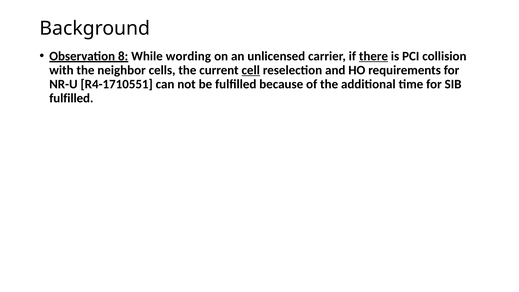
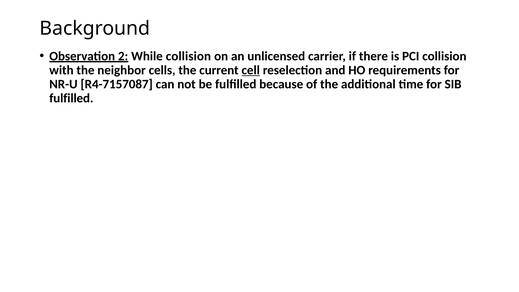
8: 8 -> 2 (123, 56)
While wording: wording -> collision (188, 56)
there underline: present -> none (373, 56)
R4-1710551: R4-1710551 -> R4-7157087 (117, 84)
